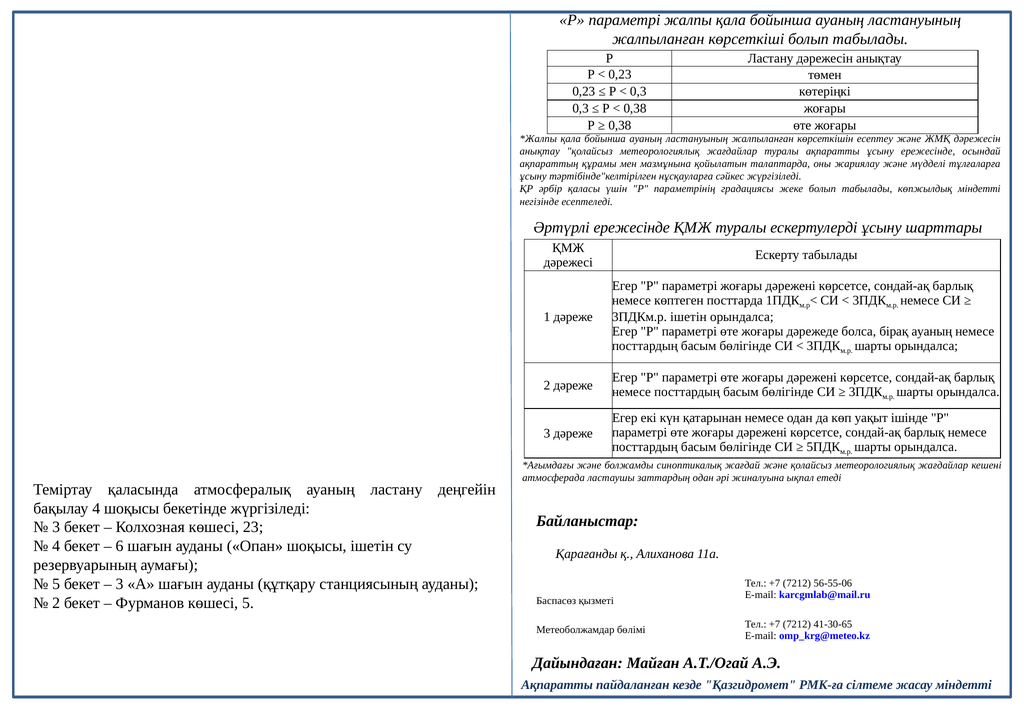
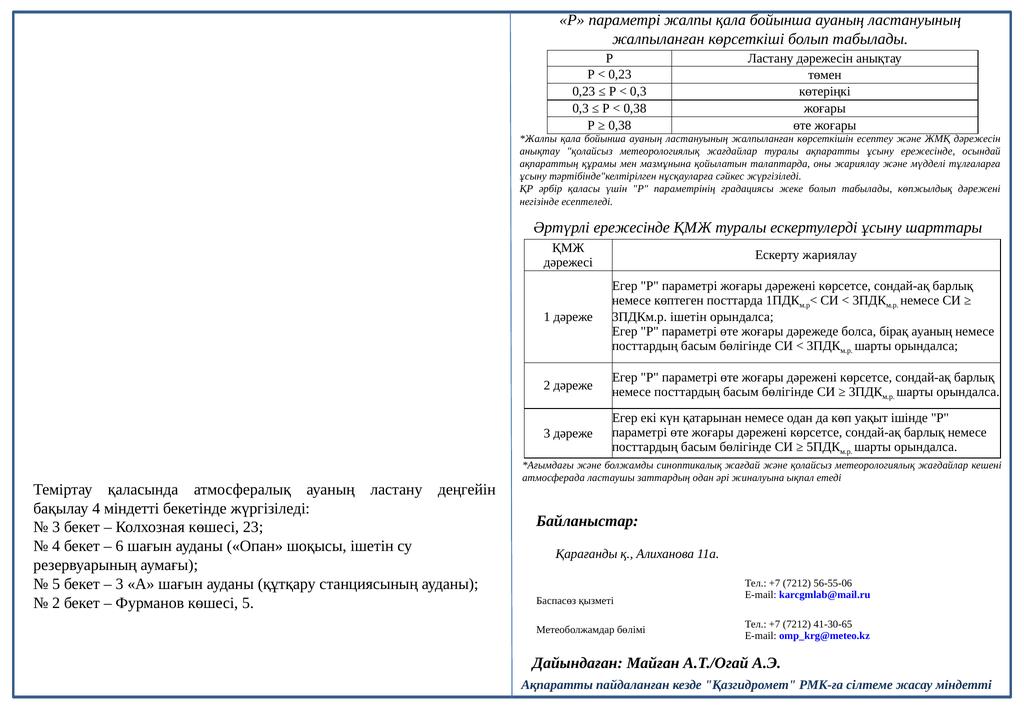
көпжылдық міндетті: міндетті -> дәрежені (979, 189)
Ескерту табылады: табылады -> жариялау (830, 255)
4 шоқысы: шоқысы -> міндетті (132, 508)
